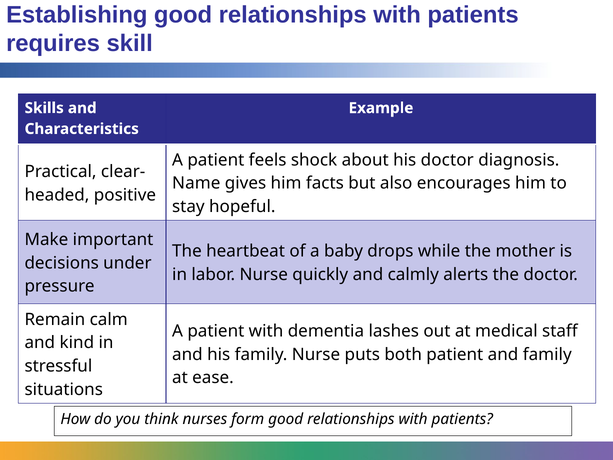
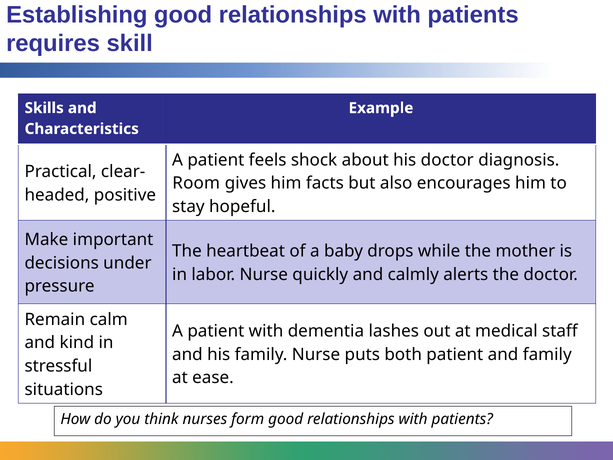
Name: Name -> Room (196, 183)
